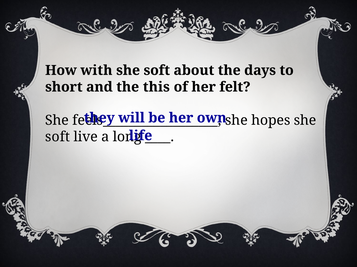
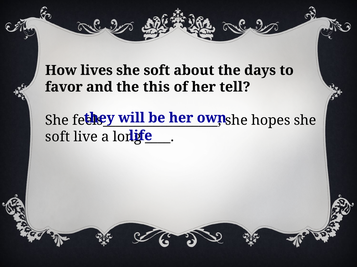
with: with -> lives (97, 71)
short: short -> favor (64, 87)
felt: felt -> tell (235, 87)
